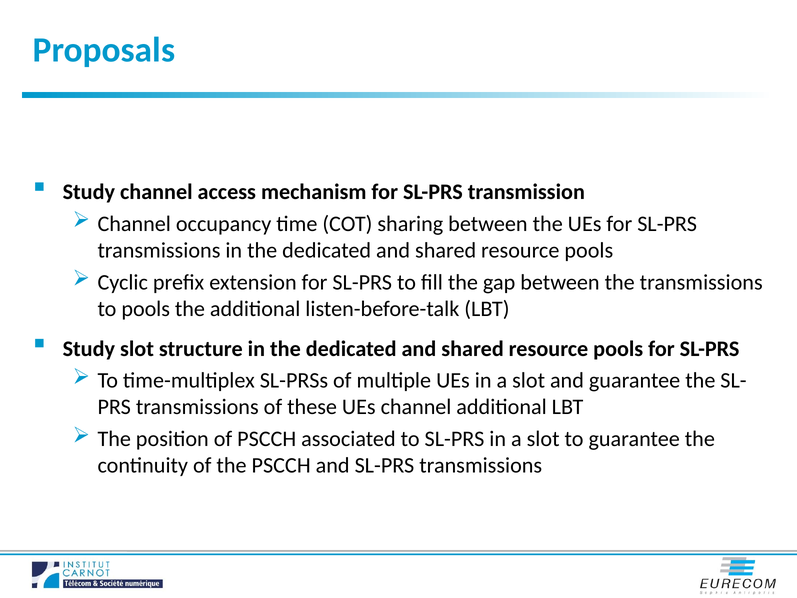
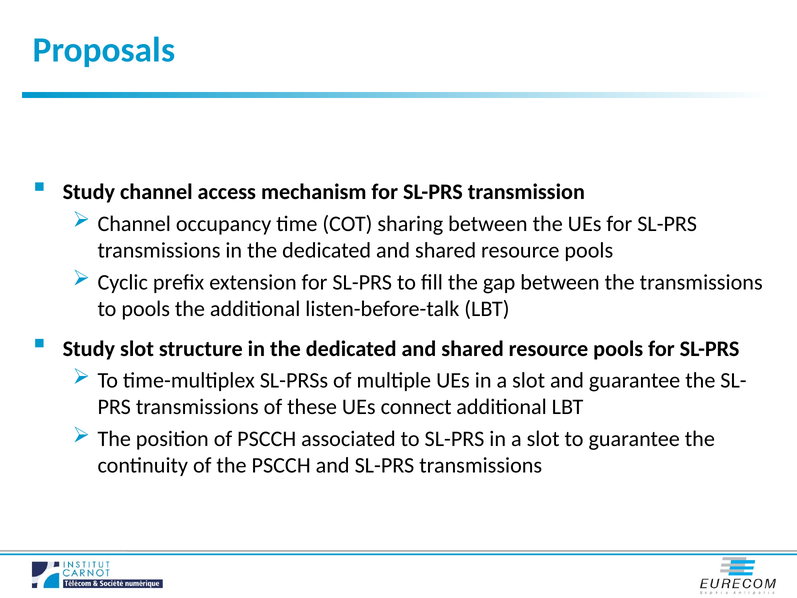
UEs channel: channel -> connect (416, 407)
